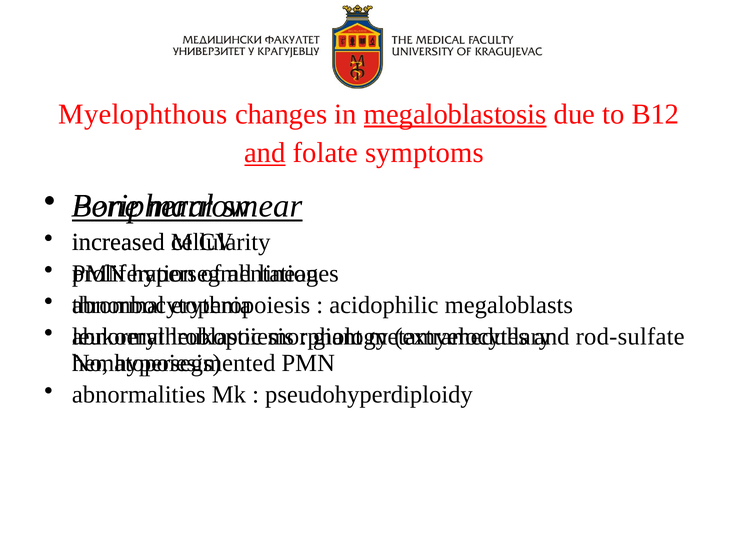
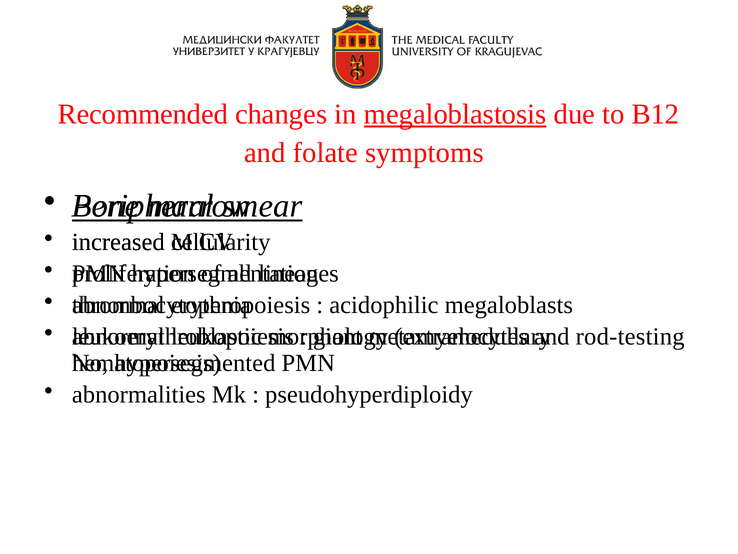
Myelophthous: Myelophthous -> Recommended (143, 114)
and underline: present -> none (265, 153)
rod-sulfate: rod-sulfate -> rod-testing (630, 336)
